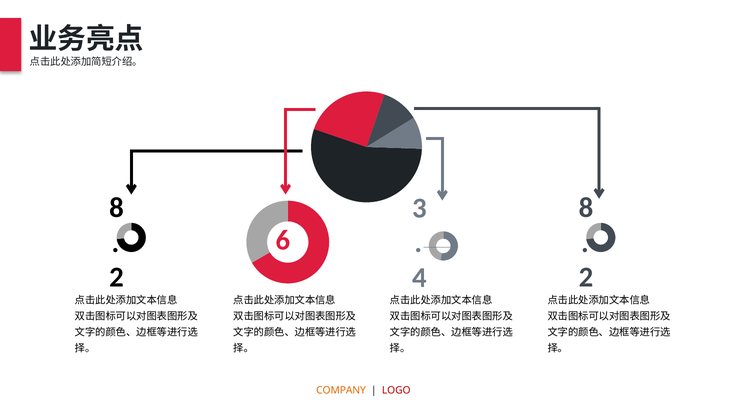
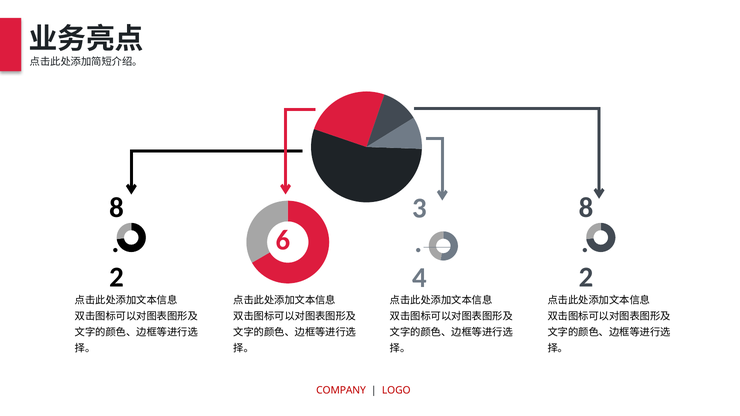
COMPANY colour: orange -> red (341, 391)
